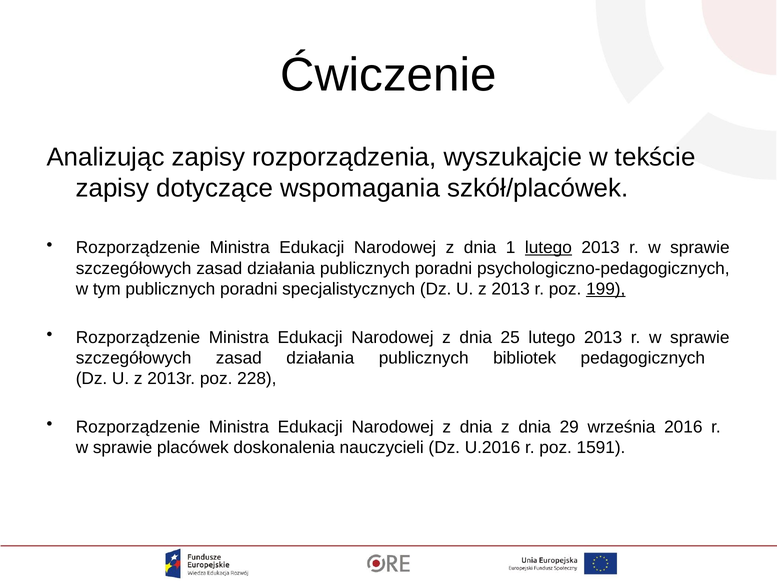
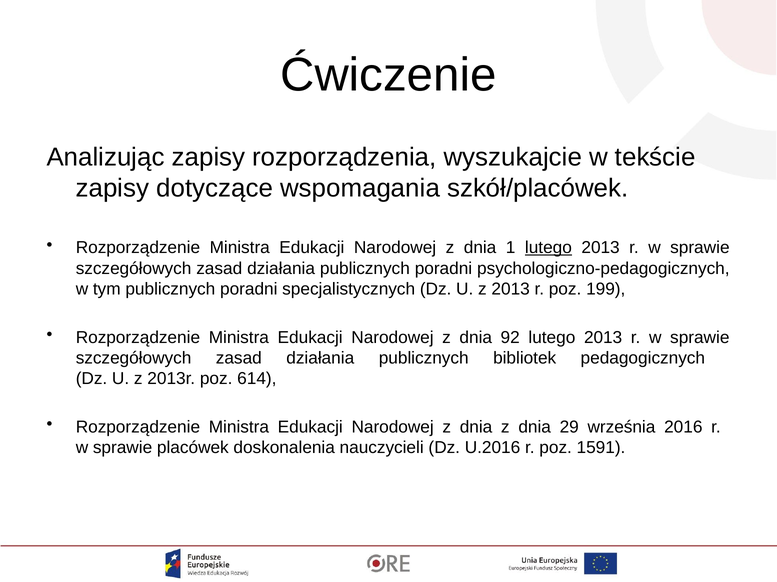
199 underline: present -> none (606, 290)
25: 25 -> 92 (510, 338)
228: 228 -> 614 (257, 379)
